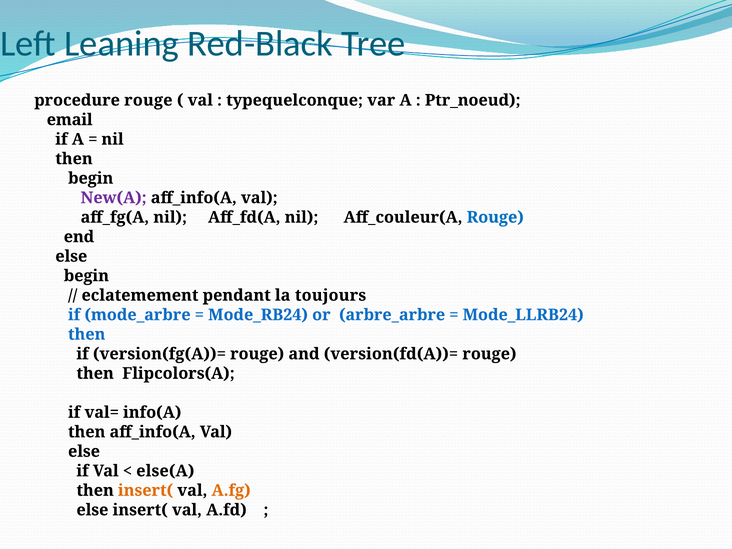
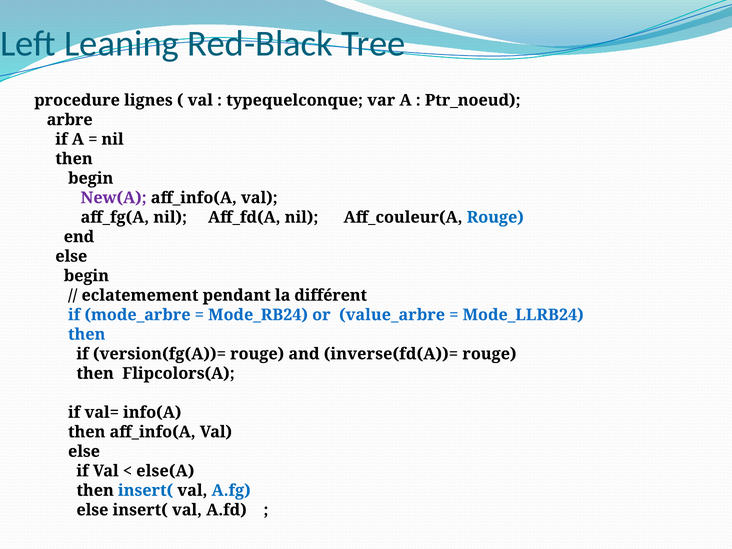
procedure rouge: rouge -> lignes (148, 100)
email: email -> arbre (70, 120)
toujours: toujours -> différent (331, 295)
arbre_arbre: arbre_arbre -> value_arbre (392, 315)
version(fd(A))=: version(fd(A))= -> inverse(fd(A))= (391, 354)
insert( colour: orange -> blue (146, 490)
A.fg colour: orange -> blue (231, 490)
